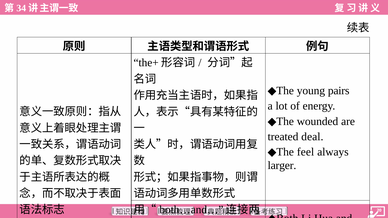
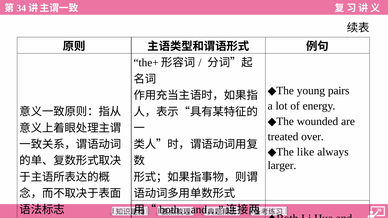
deal: deal -> over (312, 137)
feel: feel -> like (306, 152)
